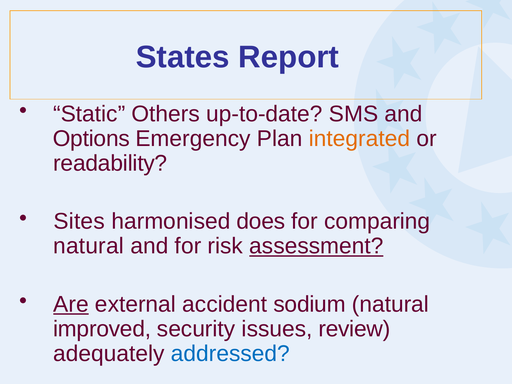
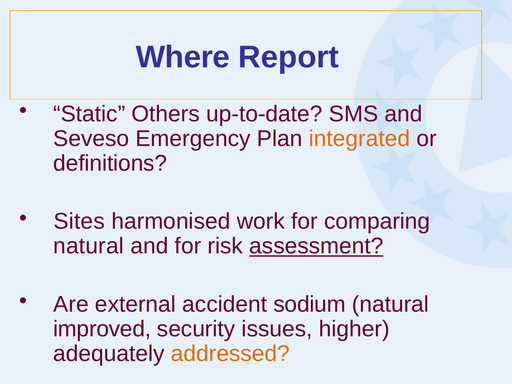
States: States -> Where (183, 57)
Options: Options -> Seveso (91, 139)
readability: readability -> definitions (110, 163)
does: does -> work (261, 221)
Are underline: present -> none (71, 304)
review: review -> higher (354, 329)
addressed colour: blue -> orange (230, 354)
